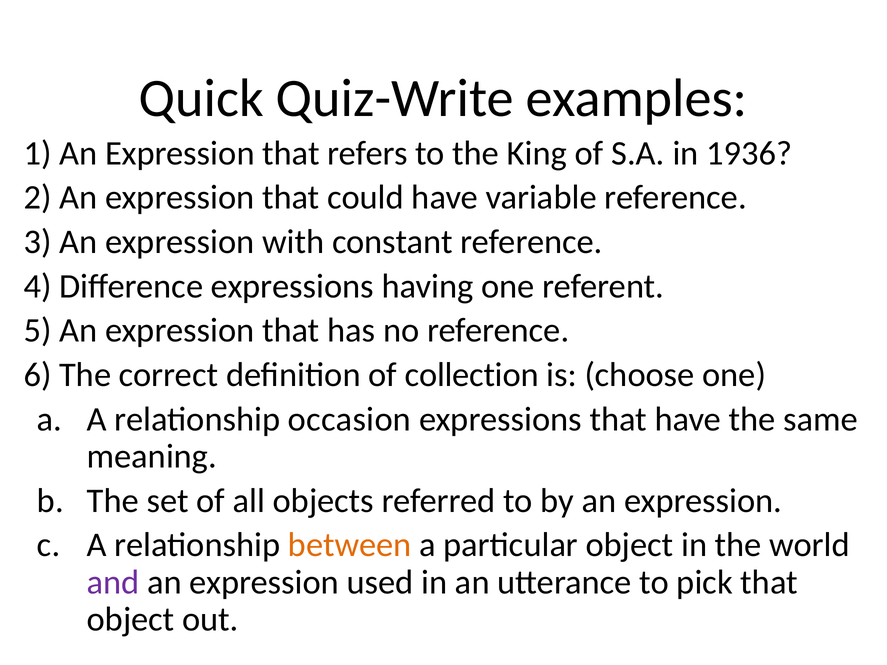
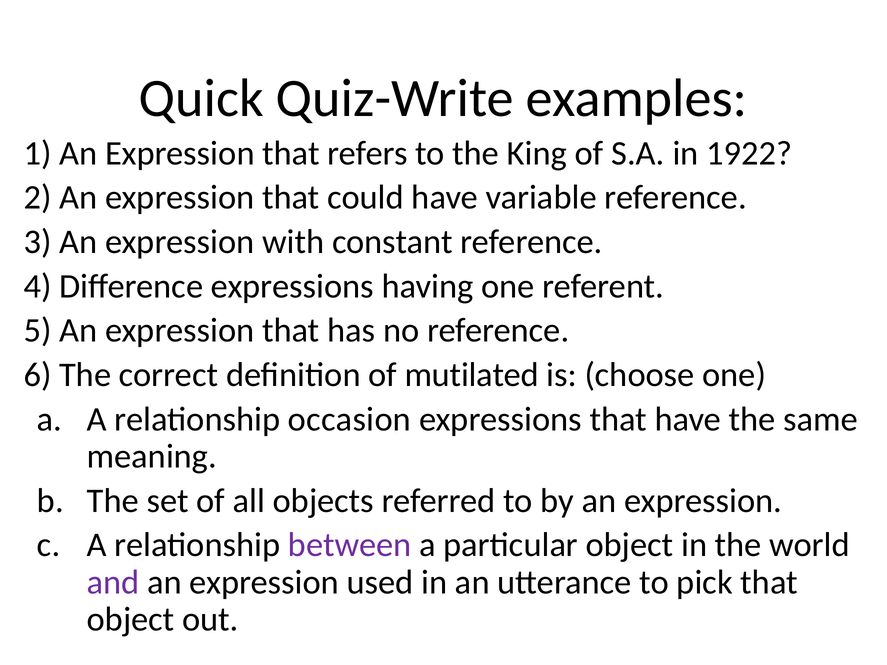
1936: 1936 -> 1922 (749, 153)
collection: collection -> mutilated (472, 375)
between colour: orange -> purple (350, 545)
